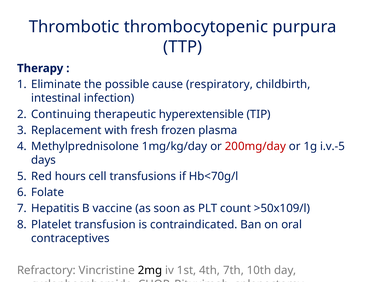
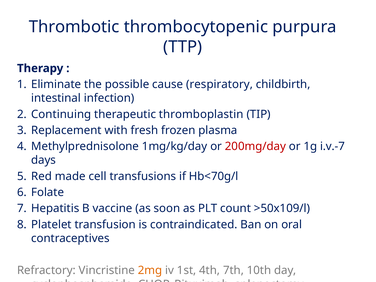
hyperextensible: hyperextensible -> thromboplastin (201, 114)
i.v.-5: i.v.-5 -> i.v.-7 (333, 146)
hours: hours -> made (70, 176)
2mg colour: black -> orange (150, 270)
